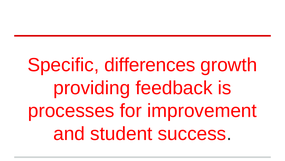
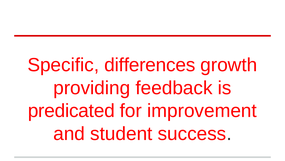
processes: processes -> predicated (71, 110)
